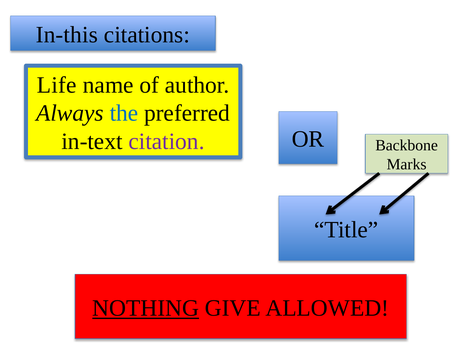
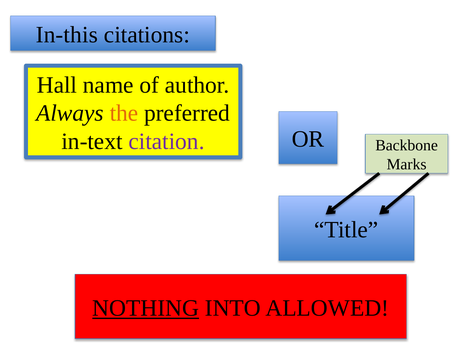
Life: Life -> Hall (57, 85)
the colour: blue -> orange (124, 113)
GIVE: GIVE -> INTO (233, 308)
